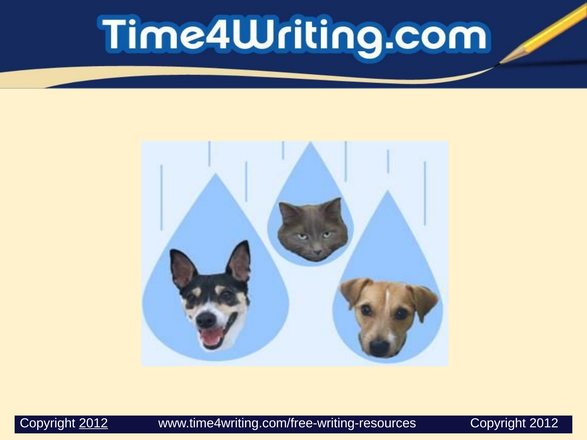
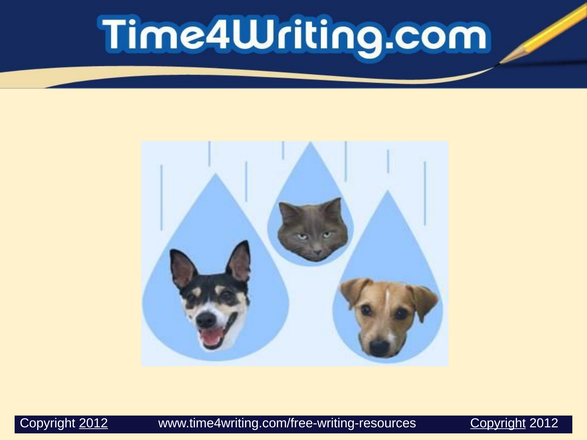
Copyright underline: none -> present (498, 423)
